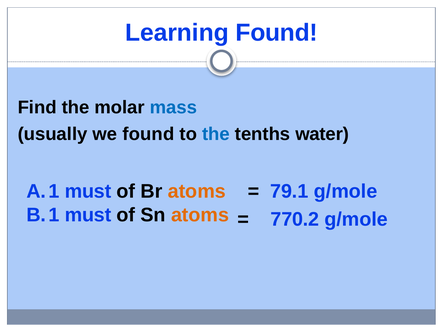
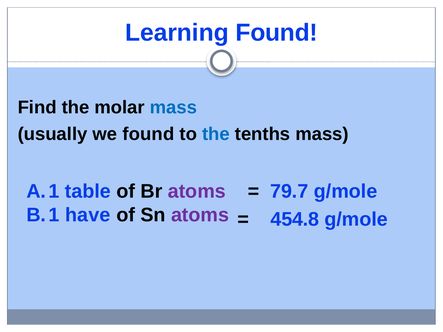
tenths water: water -> mass (322, 134)
must: must -> table (88, 191)
atoms colour: orange -> purple (197, 191)
79.1: 79.1 -> 79.7 (289, 191)
must: must -> have (88, 215)
atoms colour: orange -> purple (200, 215)
770.2: 770.2 -> 454.8 (295, 219)
